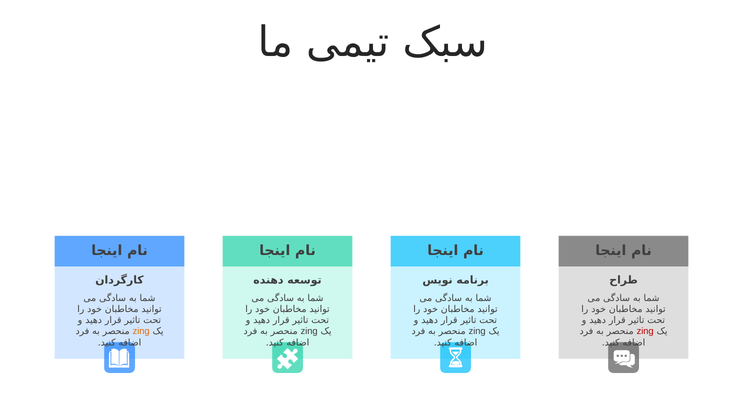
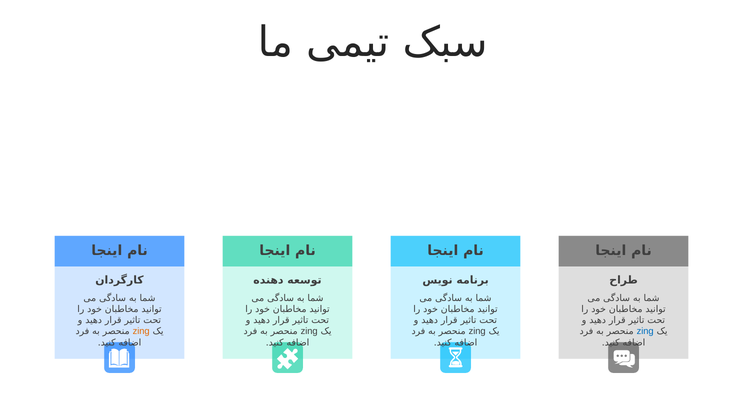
zing colour: red -> blue (645, 332)
